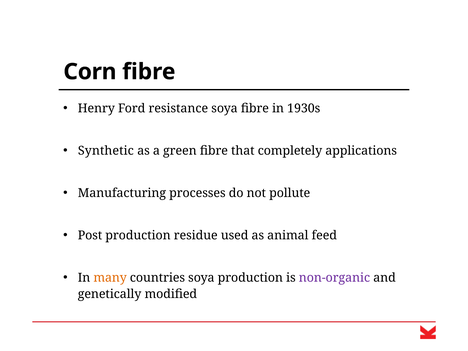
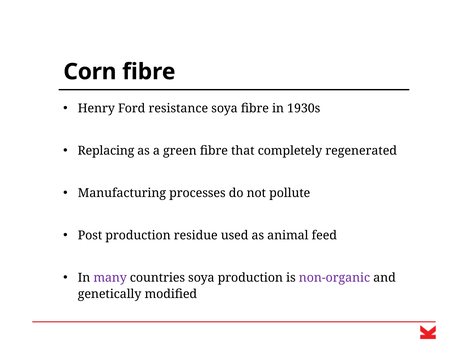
Synthetic: Synthetic -> Replacing (106, 151)
applications: applications -> regenerated (361, 151)
many colour: orange -> purple (110, 278)
